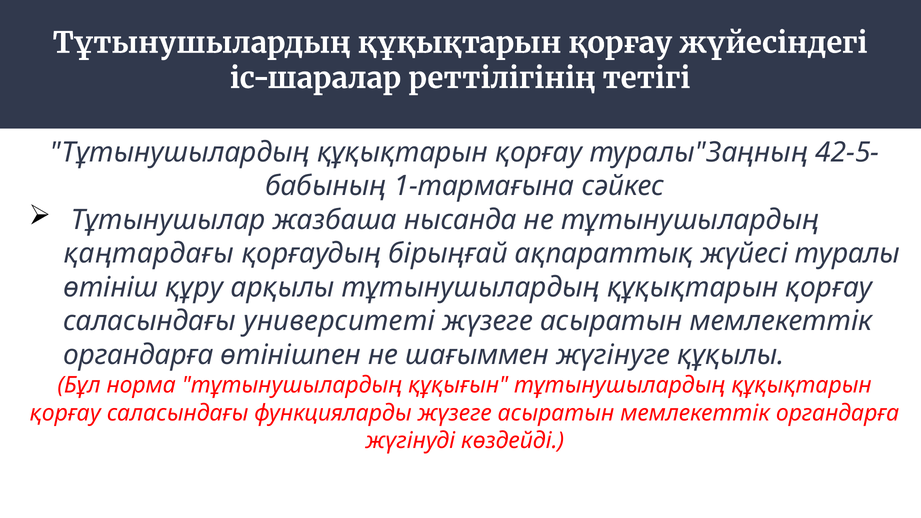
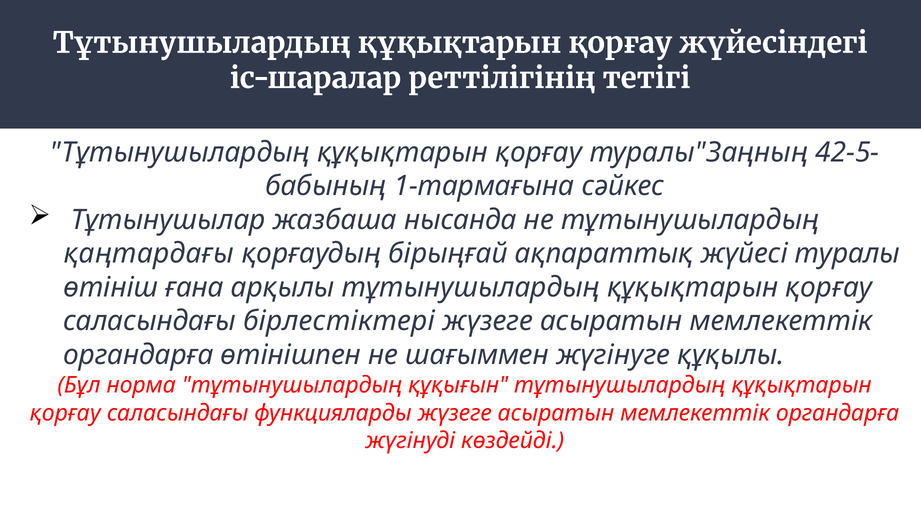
құру: құру -> ғана (195, 288)
университеті: университеті -> бірлестіктері (339, 321)
